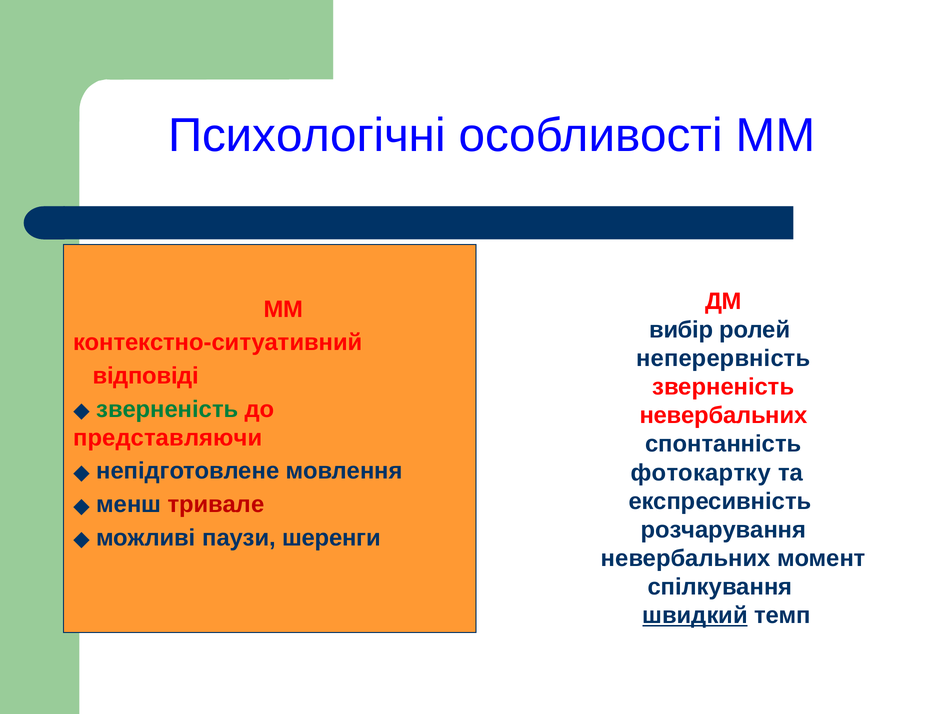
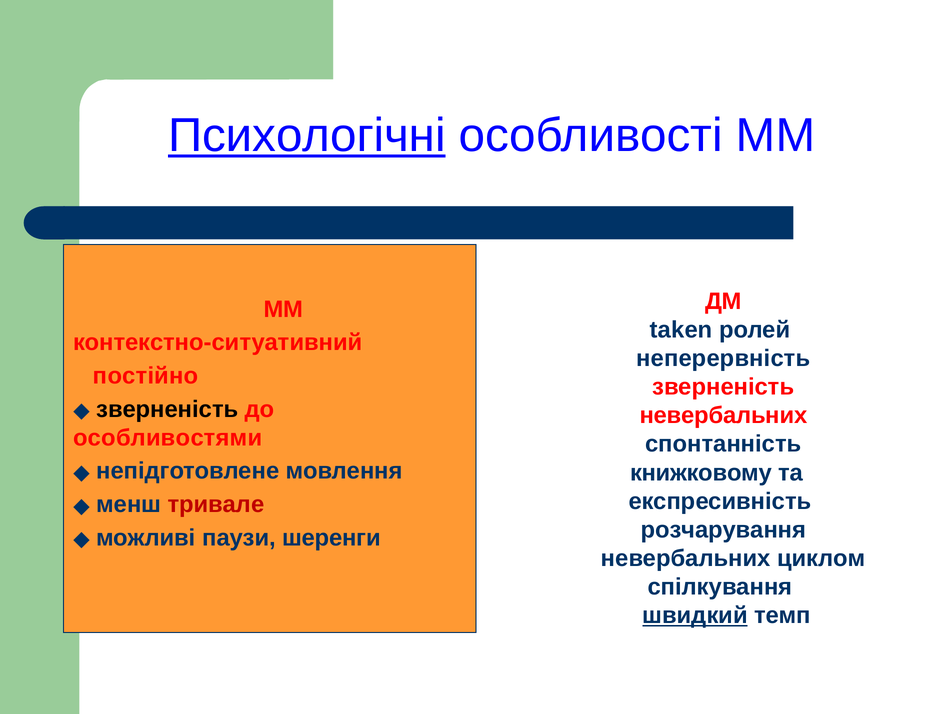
Психологічні underline: none -> present (307, 136)
вибір: вибір -> taken (681, 330)
відповіді: відповіді -> постійно (146, 376)
зверненість colour: green -> black (167, 409)
представляючи: представляючи -> особливостями (168, 438)
фотокартку: фотокартку -> книжковому (701, 473)
момент: момент -> циклом (821, 558)
